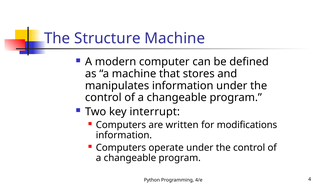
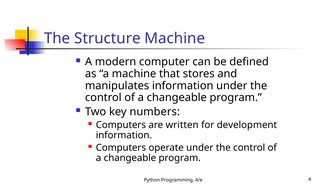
interrupt: interrupt -> numbers (155, 111)
modifications: modifications -> development (247, 125)
